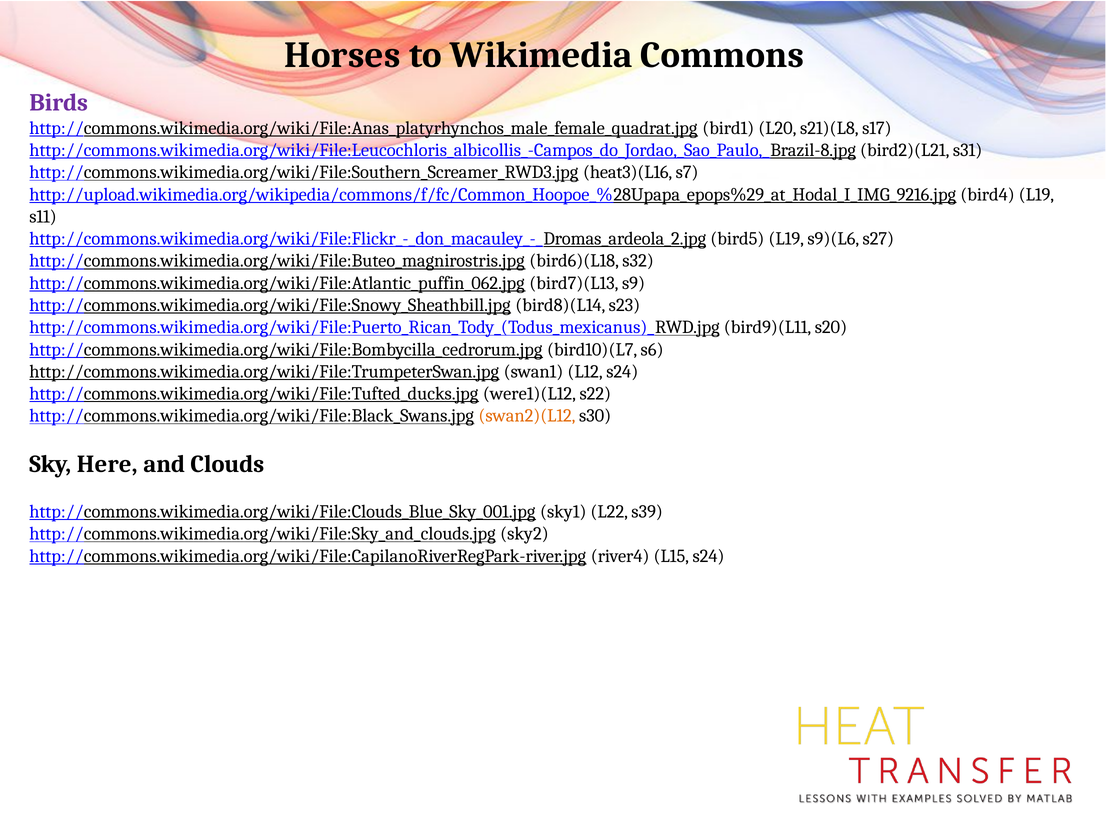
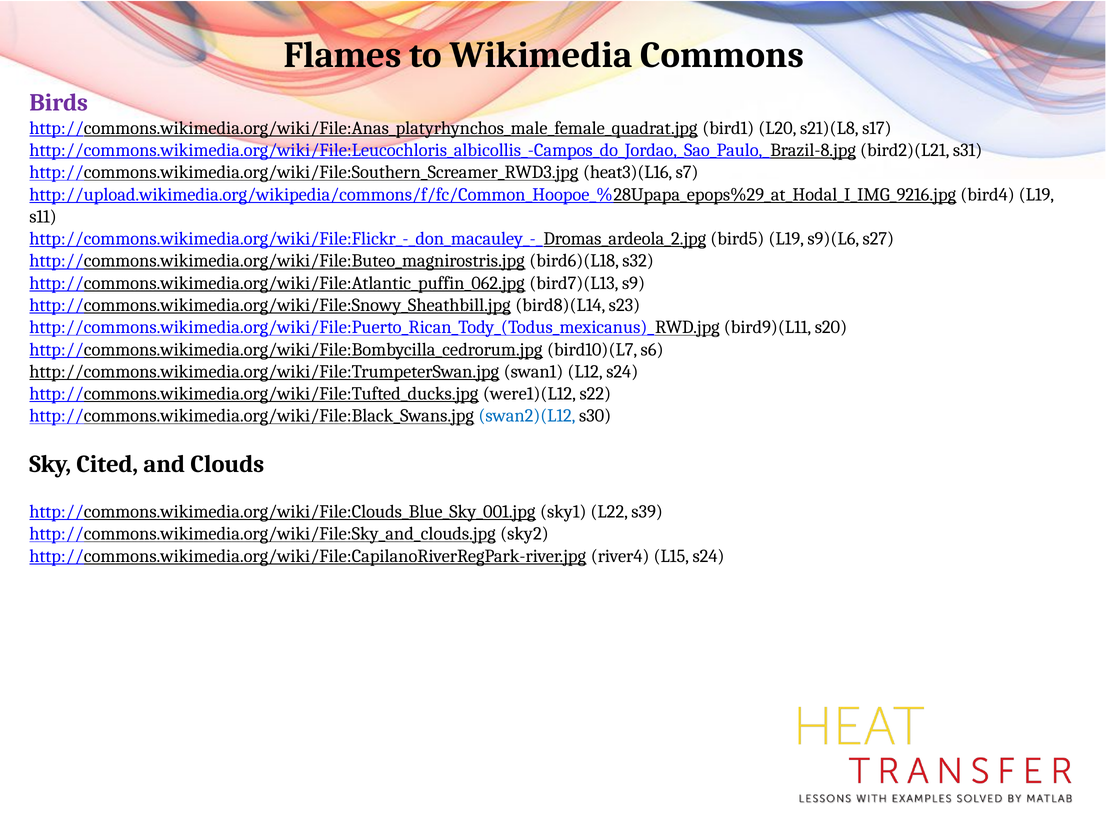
Horses: Horses -> Flames (343, 55)
swan2)(L12 colour: orange -> blue (527, 416)
Here: Here -> Cited (107, 464)
